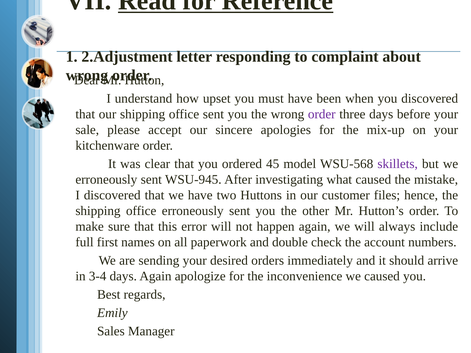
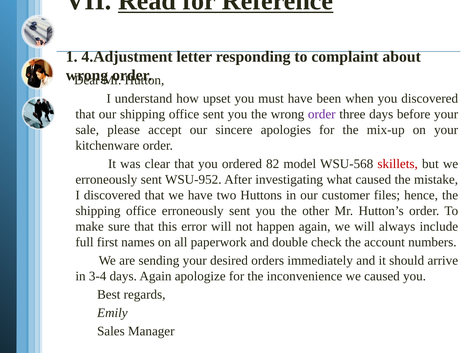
2.Adjustment: 2.Adjustment -> 4.Adjustment (127, 57)
45: 45 -> 82 (273, 164)
skillets colour: purple -> red (398, 164)
WSU-945: WSU-945 -> WSU-952 (193, 180)
